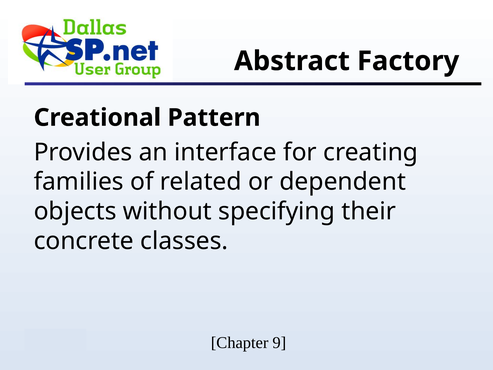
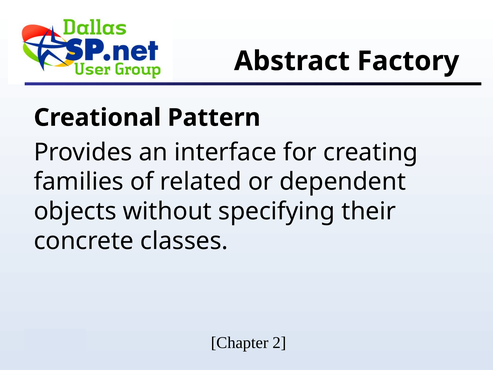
9: 9 -> 2 (279, 342)
